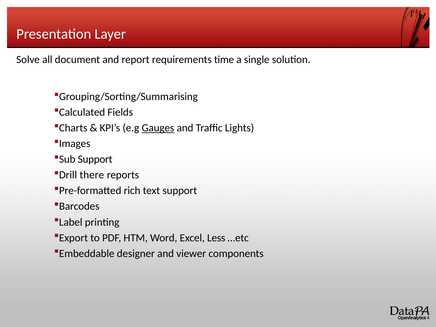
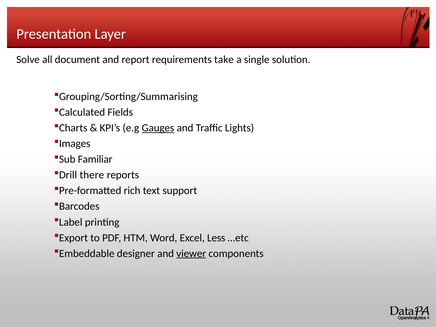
time: time -> take (224, 60)
Sub Support: Support -> Familiar (95, 159)
viewer underline: none -> present (191, 253)
